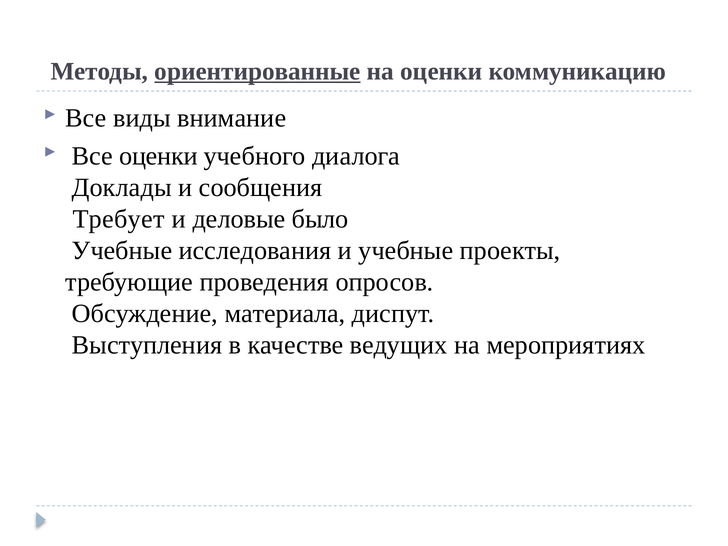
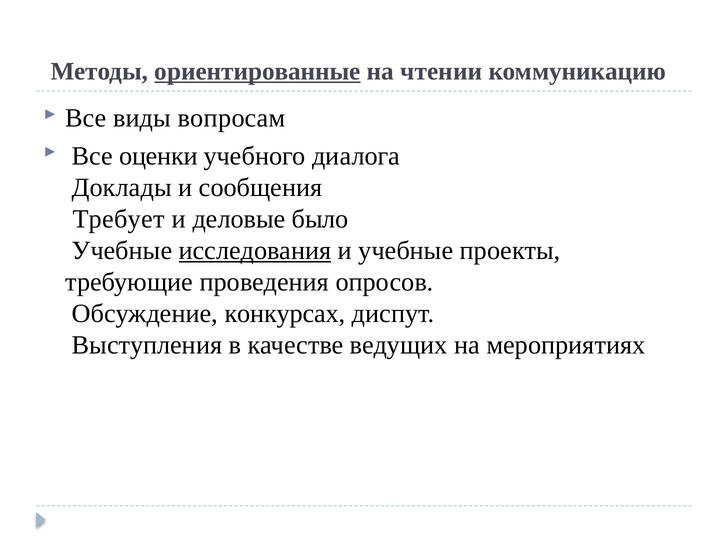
на оценки: оценки -> чтении (441, 71)
внимание: внимание -> вопросам (232, 118)
исследования underline: none -> present (255, 250)
материала: материала -> конкурсах (285, 314)
